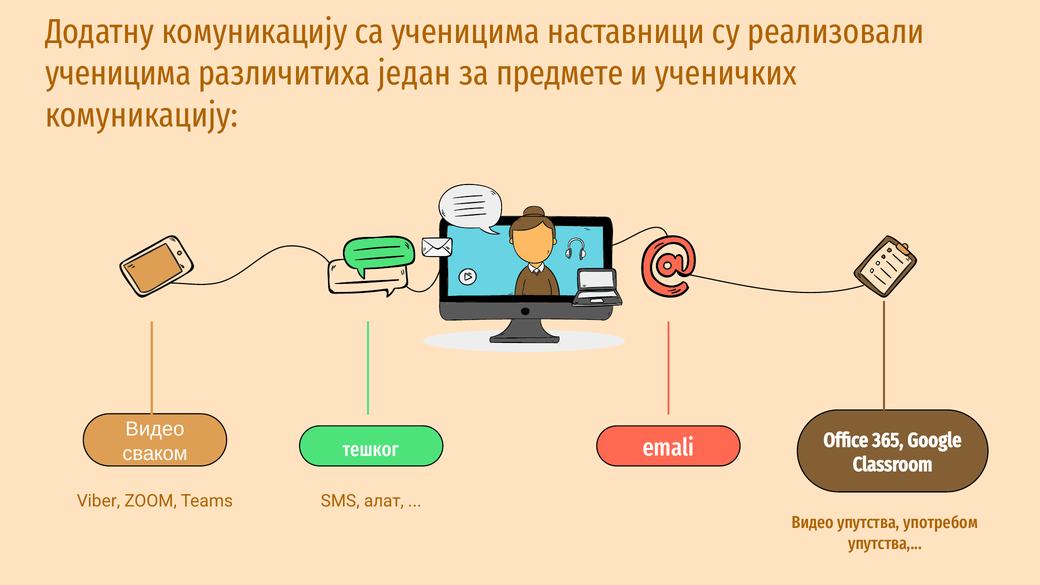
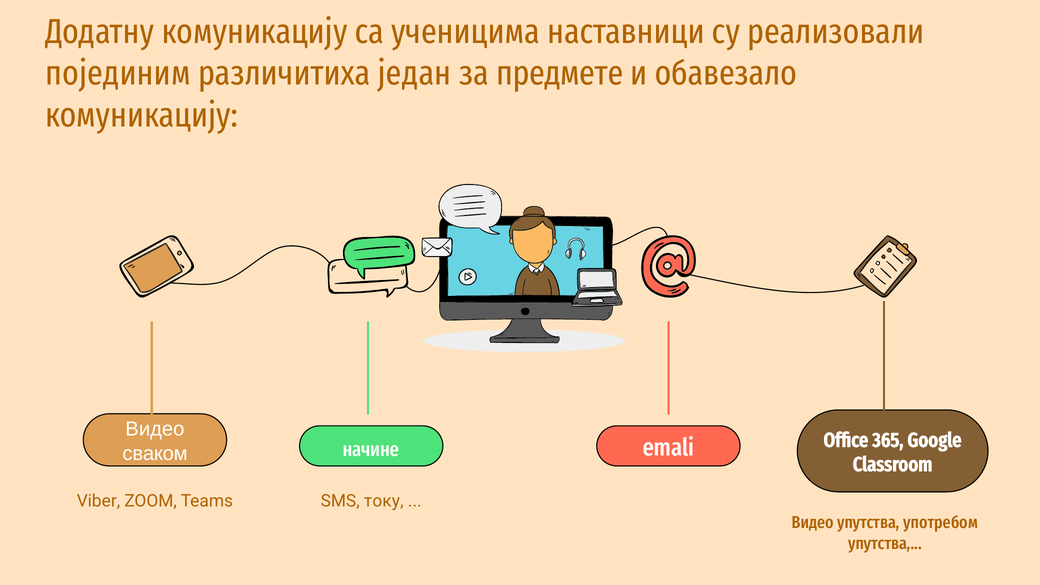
ученицима: ученицима -> појединим (118, 74)
ученичких: ученичких -> обавезало (726, 74)
тешког: тешког -> начине (371, 450)
алат: алат -> току (384, 501)
